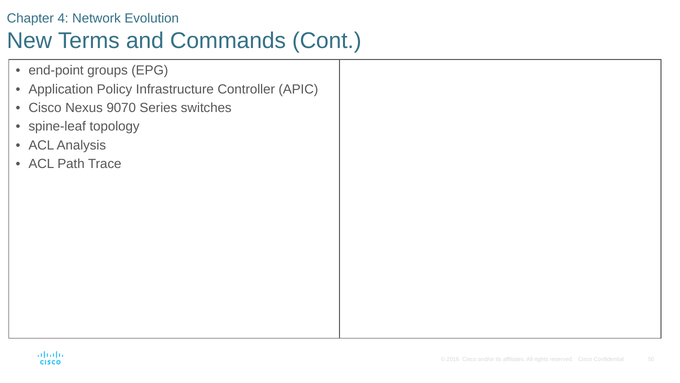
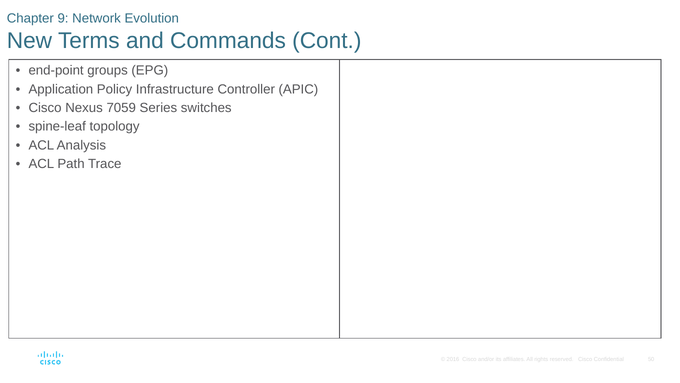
4: 4 -> 9 (63, 19)
9070: 9070 -> 7059 (121, 108)
